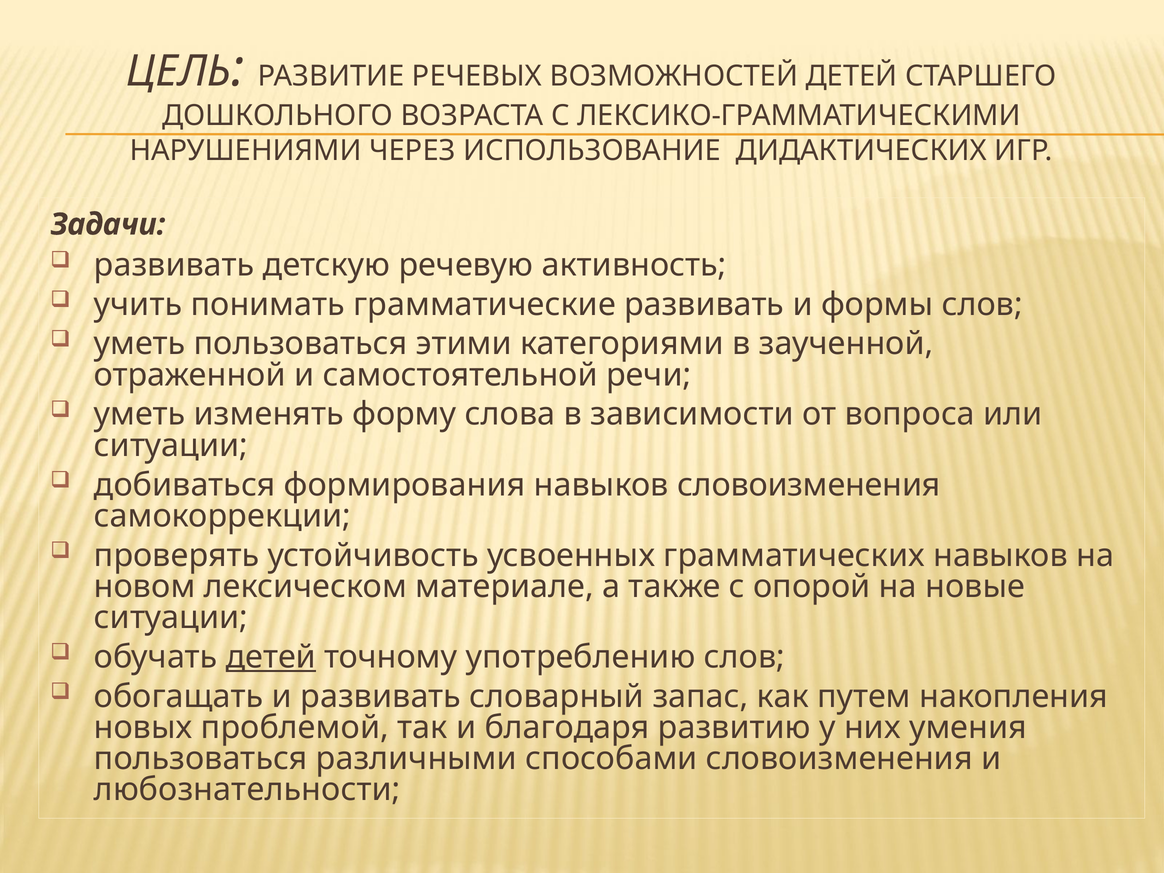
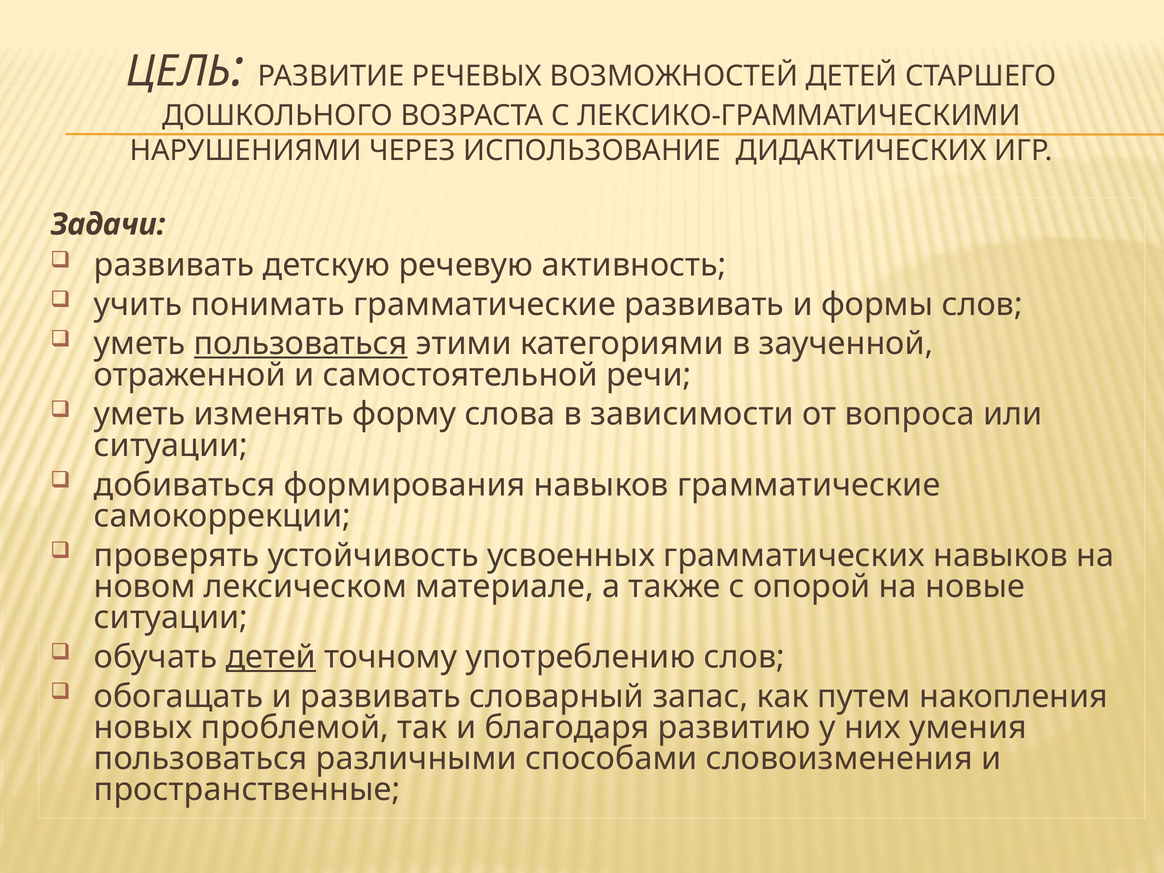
пользоваться underline: none -> present (301, 344)
навыков словоизменения: словоизменения -> грамматические (809, 485)
любознательности: любознательности -> пространственные (247, 790)
